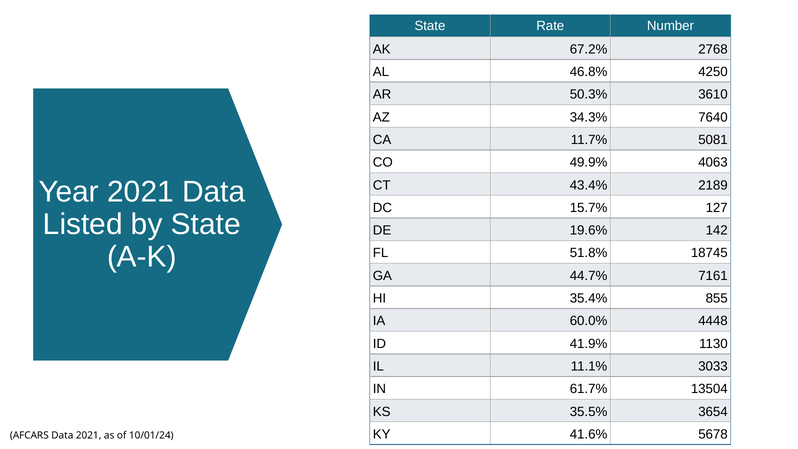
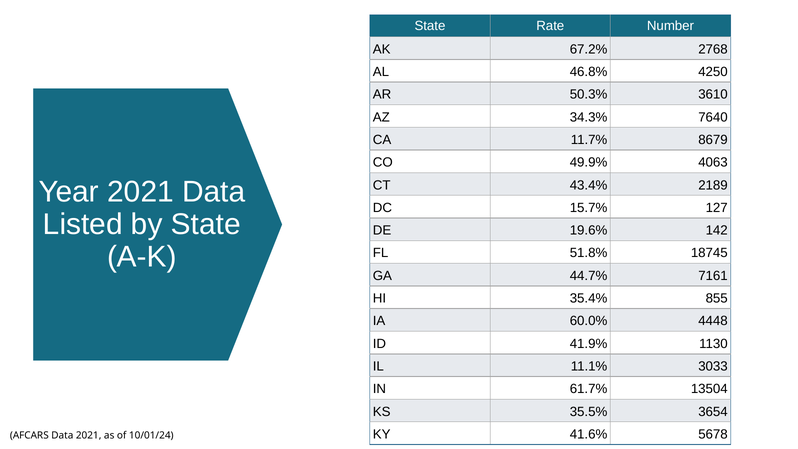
5081: 5081 -> 8679 (713, 140)
